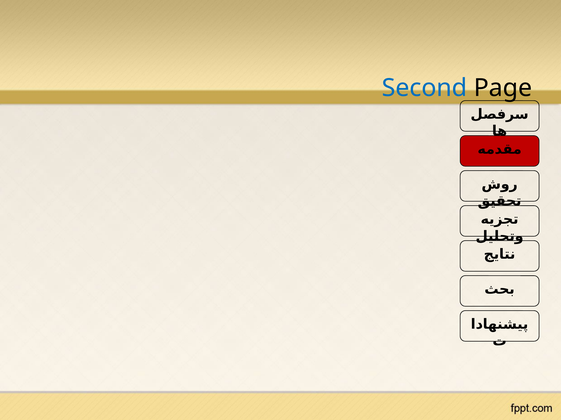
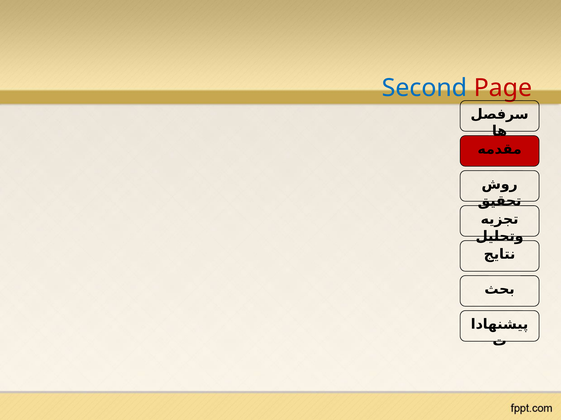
Page colour: black -> red (503, 88)
